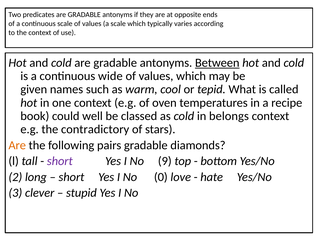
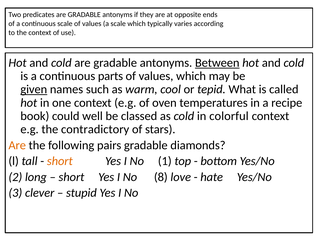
wide: wide -> parts (110, 76)
given underline: none -> present (34, 90)
belongs: belongs -> colorful (229, 116)
short colour: purple -> orange (60, 161)
9: 9 -> 1 (165, 161)
0: 0 -> 8 (161, 177)
